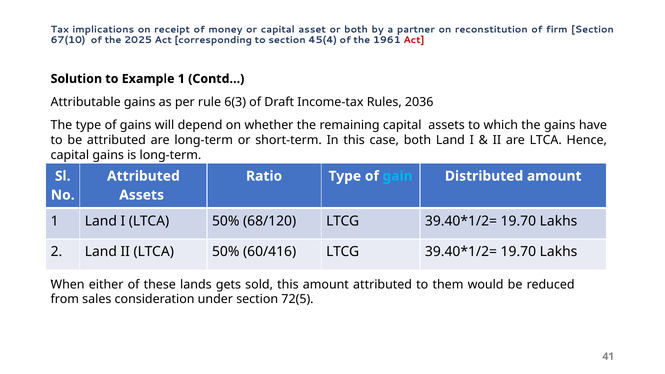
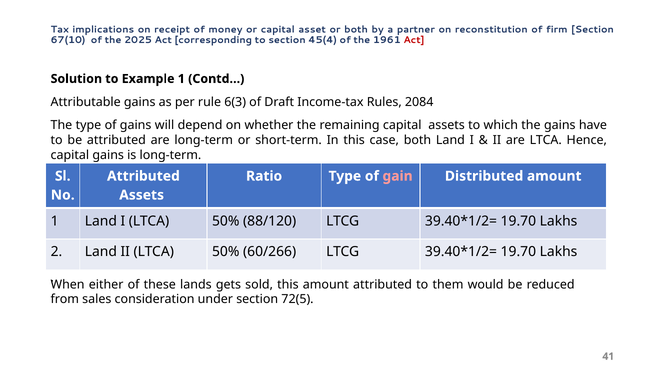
2036: 2036 -> 2084 (419, 102)
gain colour: light blue -> pink (398, 176)
68/120: 68/120 -> 88/120 (270, 221)
60/416: 60/416 -> 60/266 (270, 252)
